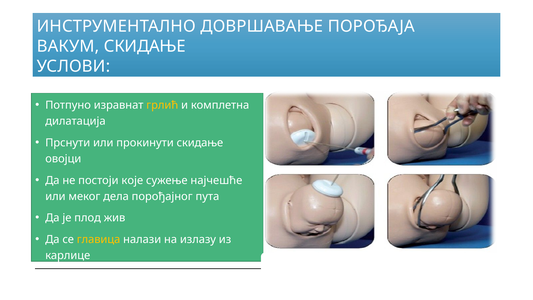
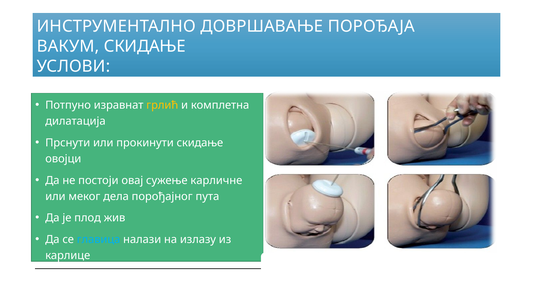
које: које -> овај (132, 180)
најчешће: најчешће -> карличне (216, 180)
главица colour: yellow -> light blue (99, 239)
